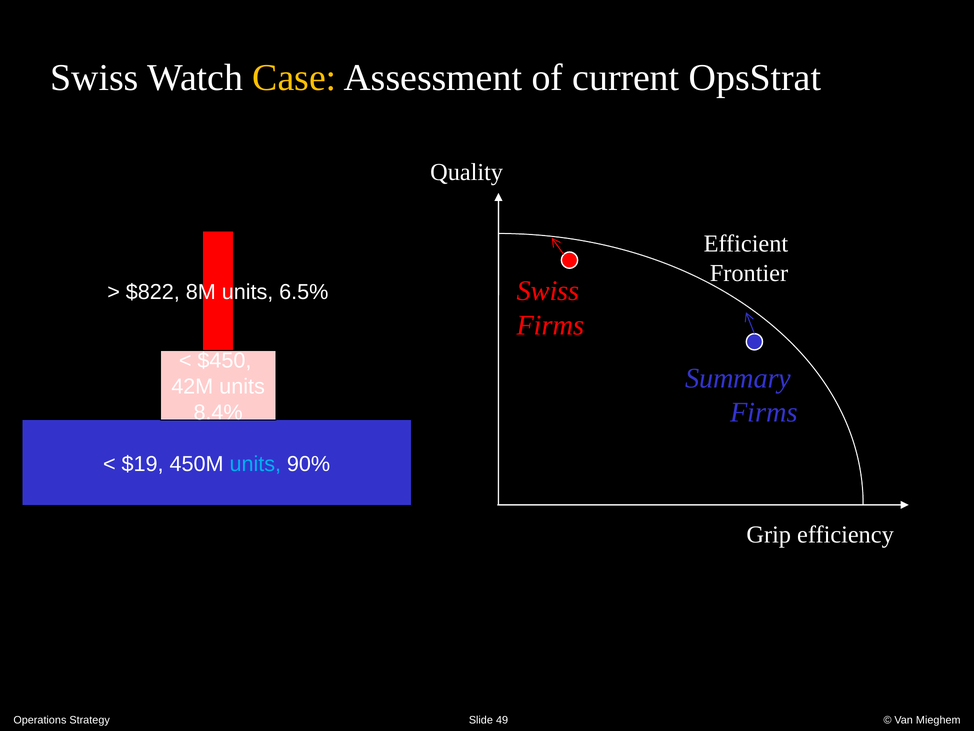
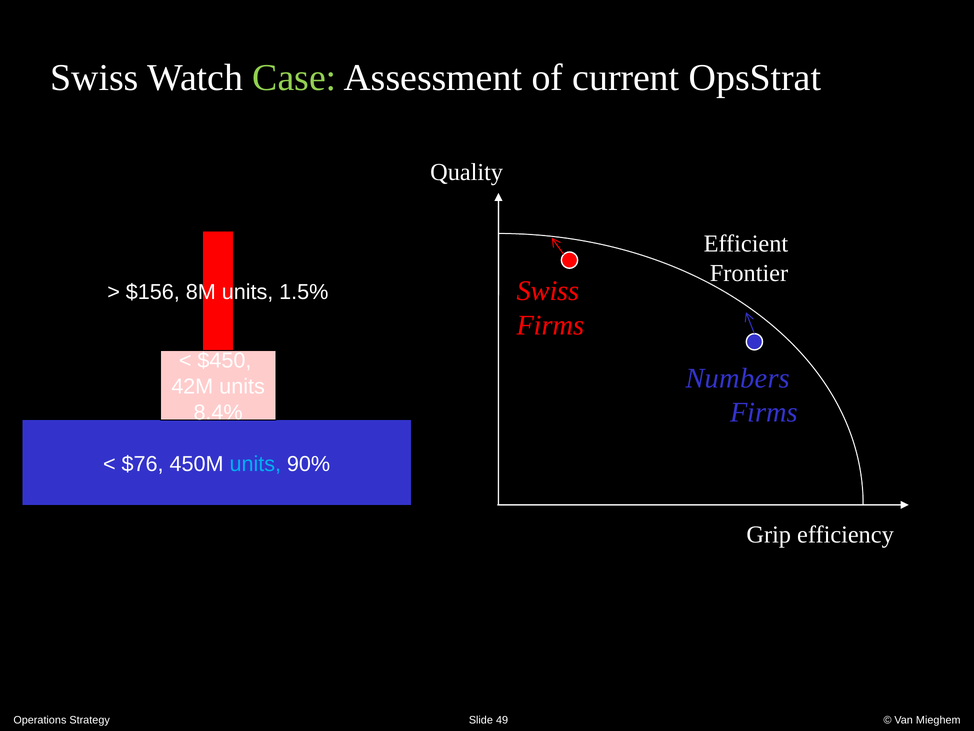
Case colour: yellow -> light green (294, 78)
$822: $822 -> $156 (153, 292)
6.5%: 6.5% -> 1.5% (304, 292)
Summary: Summary -> Numbers (738, 378)
$19: $19 -> $76 (143, 464)
